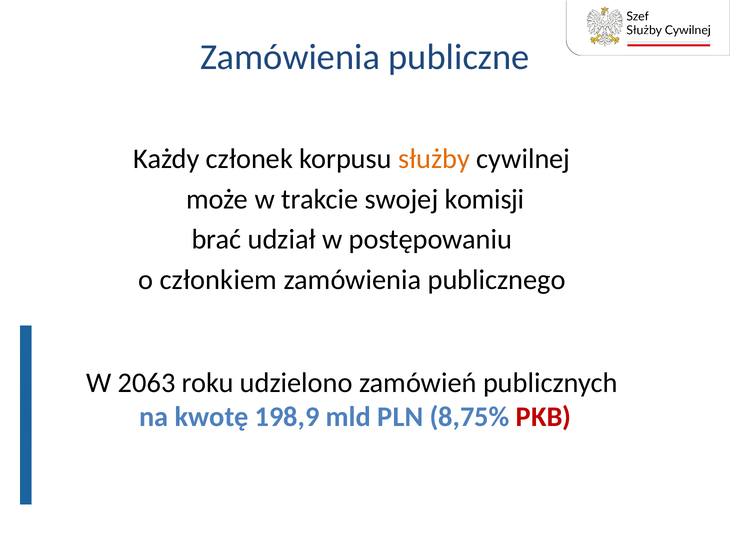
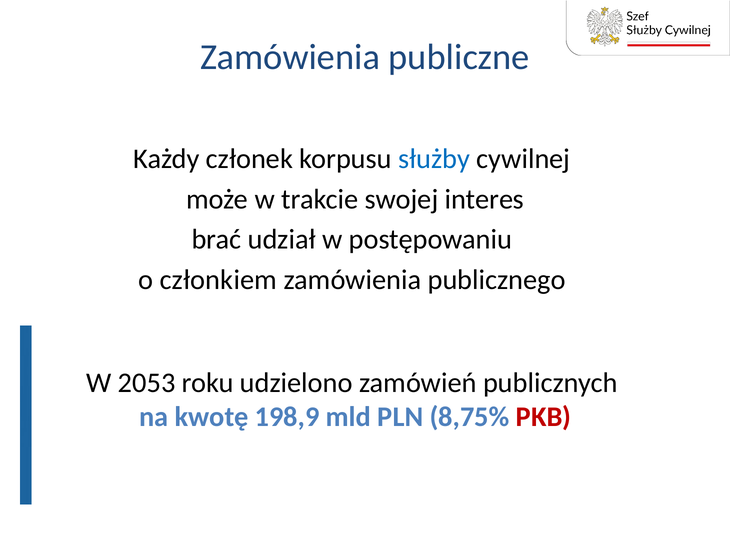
służby colour: orange -> blue (434, 159)
komisji: komisji -> interes (484, 199)
2063: 2063 -> 2053 (147, 383)
